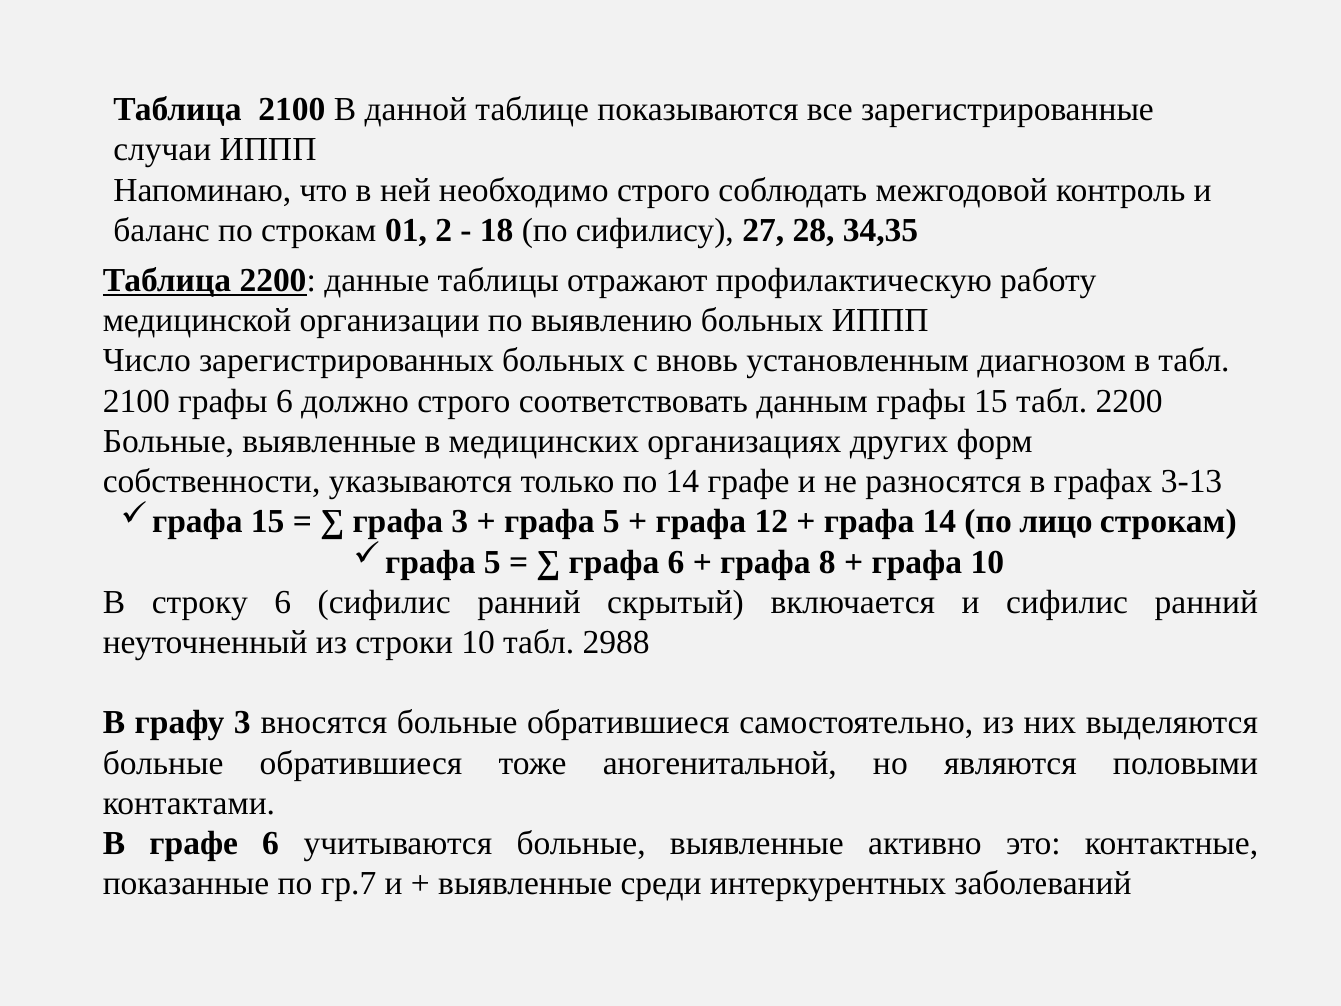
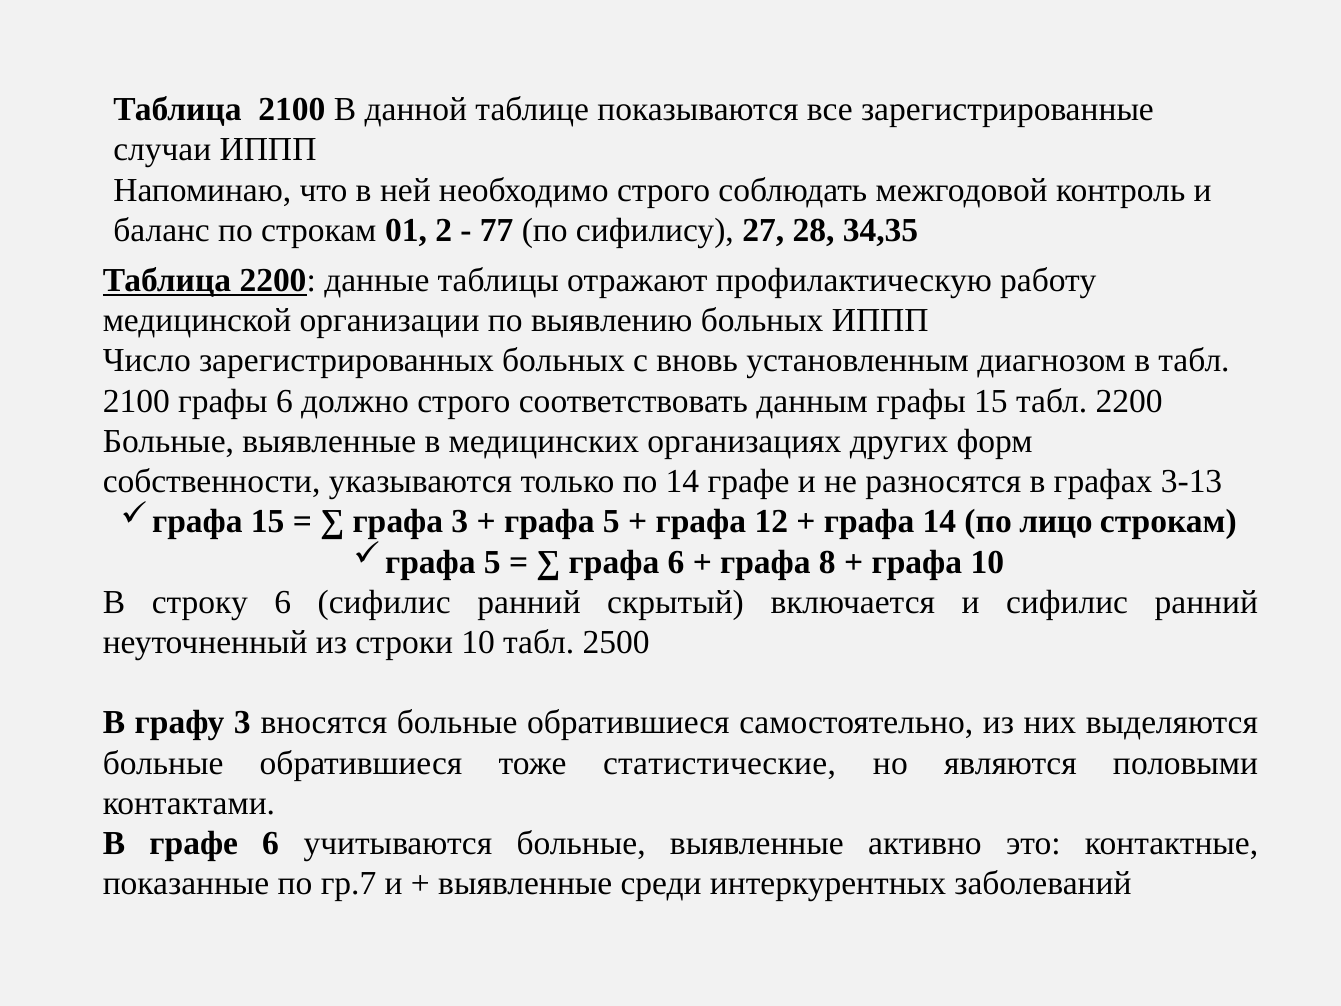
18: 18 -> 77 (497, 230)
2988: 2988 -> 2500 (616, 642)
аногенитальной: аногенитальной -> статистические (720, 763)
